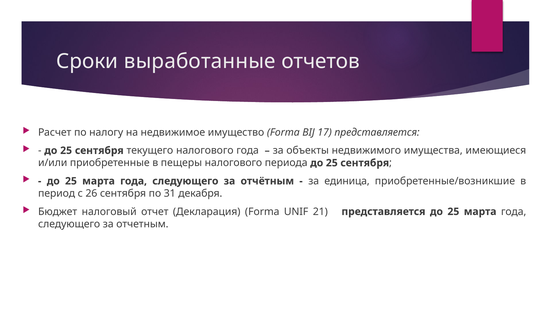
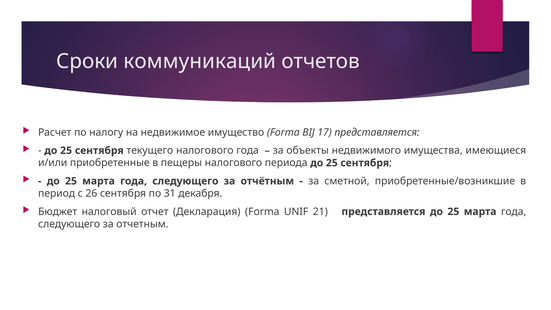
выработанные: выработанные -> коммуникаций (200, 61)
единица: единица -> сметной (347, 181)
